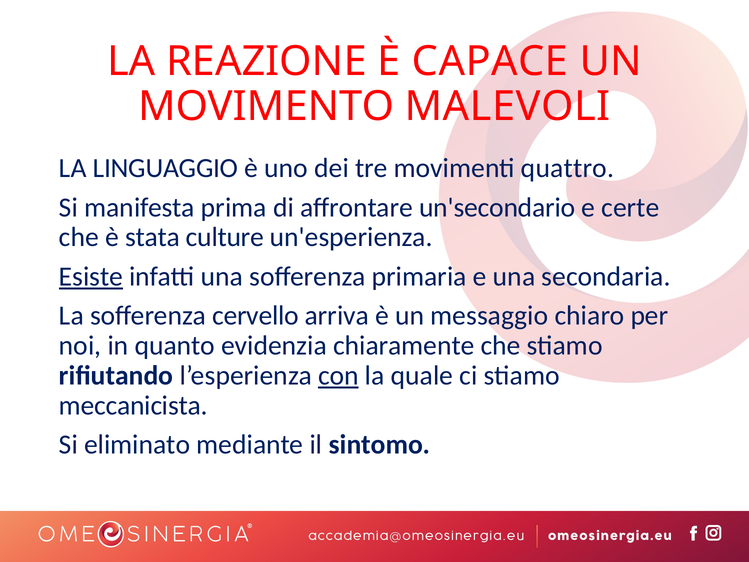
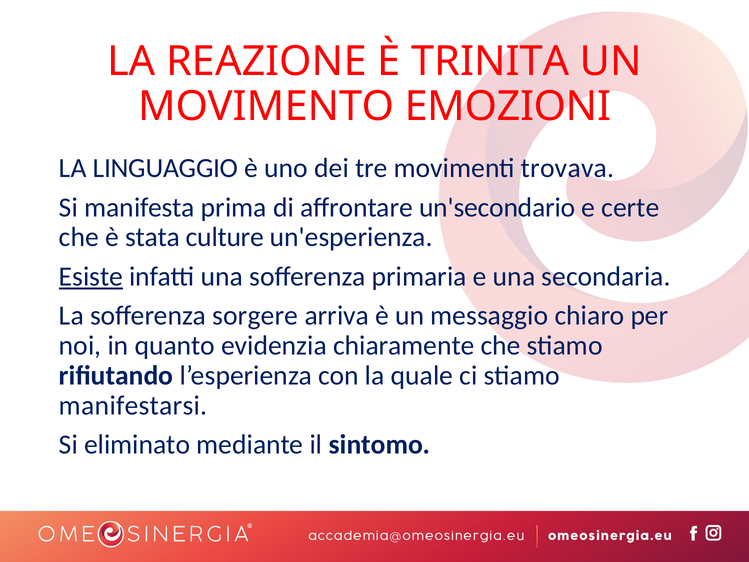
CAPACE: CAPACE -> TRINITA (490, 61)
MALEVOLI: MALEVOLI -> EMOZIONI (508, 106)
quattro: quattro -> trovava (568, 168)
cervello: cervello -> sorgere (255, 316)
con underline: present -> none (338, 375)
meccanicista: meccanicista -> manifestarsi (133, 405)
